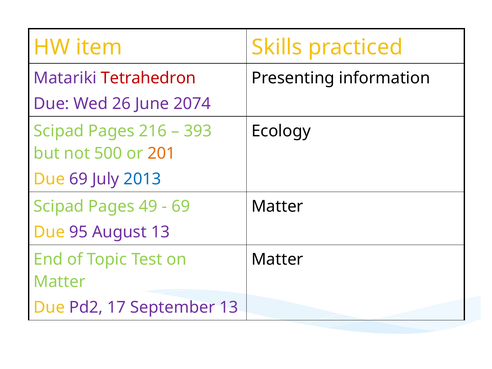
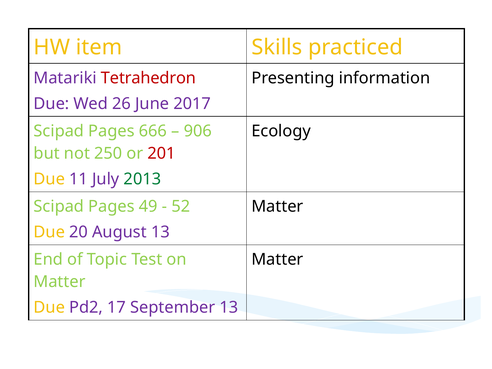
2074: 2074 -> 2017 (192, 104)
216: 216 -> 666 (153, 131)
393: 393 -> 906 (198, 131)
500: 500 -> 250 (108, 153)
201 colour: orange -> red (162, 153)
Due 69: 69 -> 11 (79, 179)
2013 colour: blue -> green (142, 179)
69: 69 -> 52 (181, 206)
95: 95 -> 20 (79, 232)
